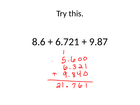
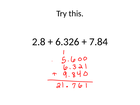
8.6: 8.6 -> 2.8 (39, 42)
6.721: 6.721 -> 6.326 (67, 42)
9.87: 9.87 -> 7.84 (98, 42)
